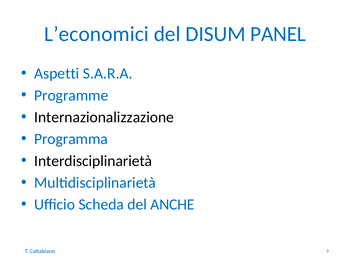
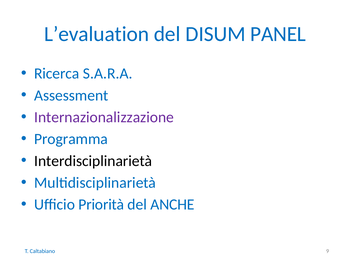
L’economici: L’economici -> L’evaluation (97, 34)
Aspetti: Aspetti -> Ricerca (57, 73)
Programme: Programme -> Assessment (71, 95)
Internazionalizzazione colour: black -> purple (104, 117)
Scheda: Scheda -> Priorità (101, 204)
